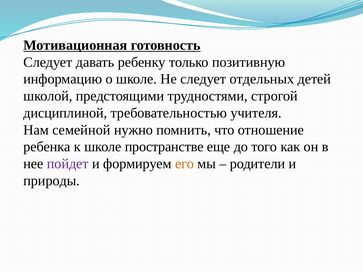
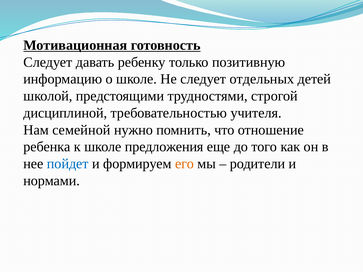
пространстве: пространстве -> предложения (164, 147)
пойдет colour: purple -> blue (68, 164)
природы: природы -> нормами (52, 181)
